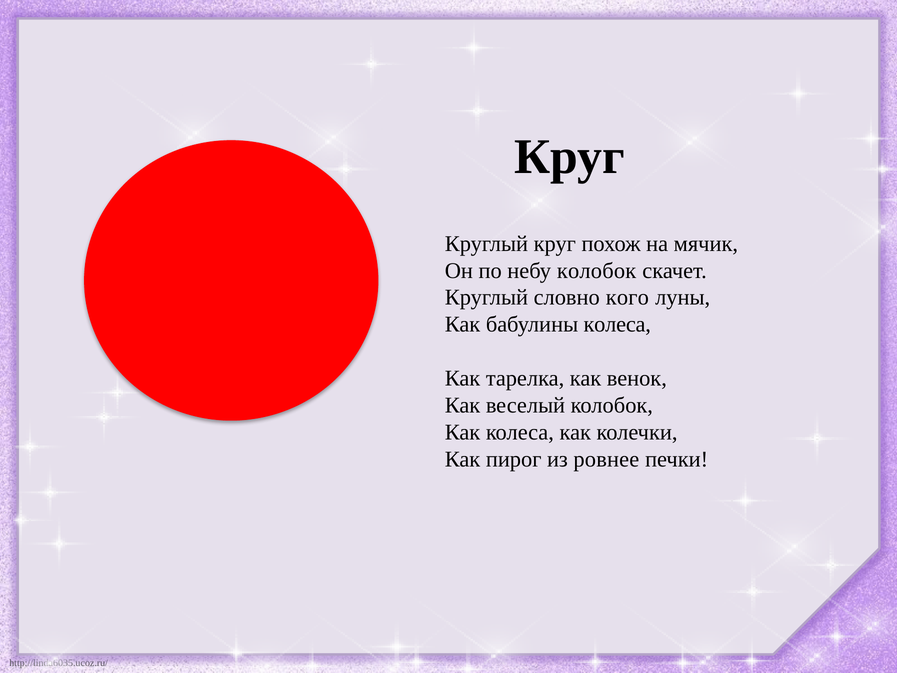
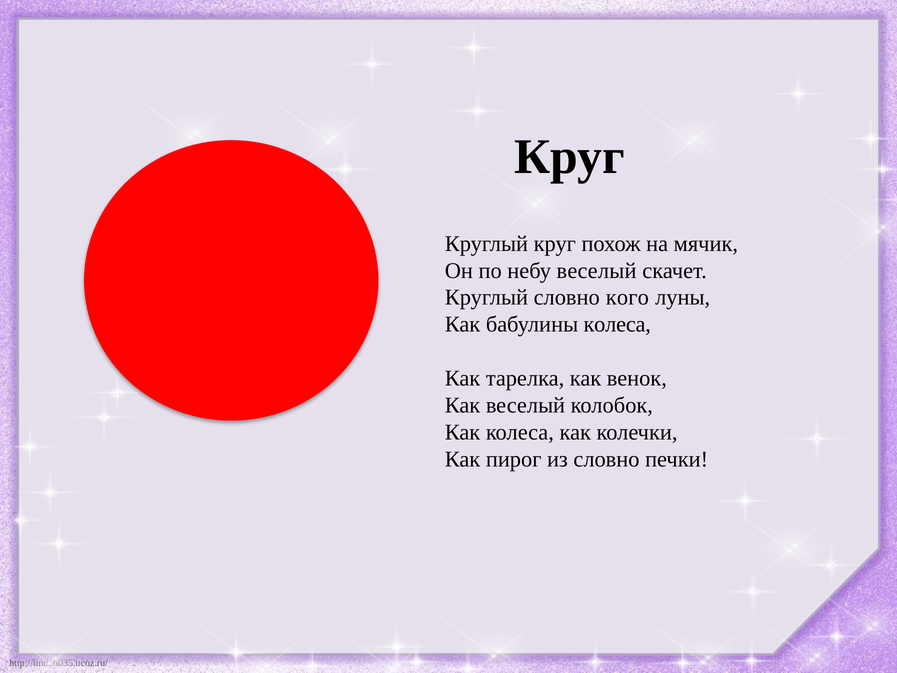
небу колобок: колобок -> веселый (597, 271)
из ровнее: ровнее -> словно (606, 459)
